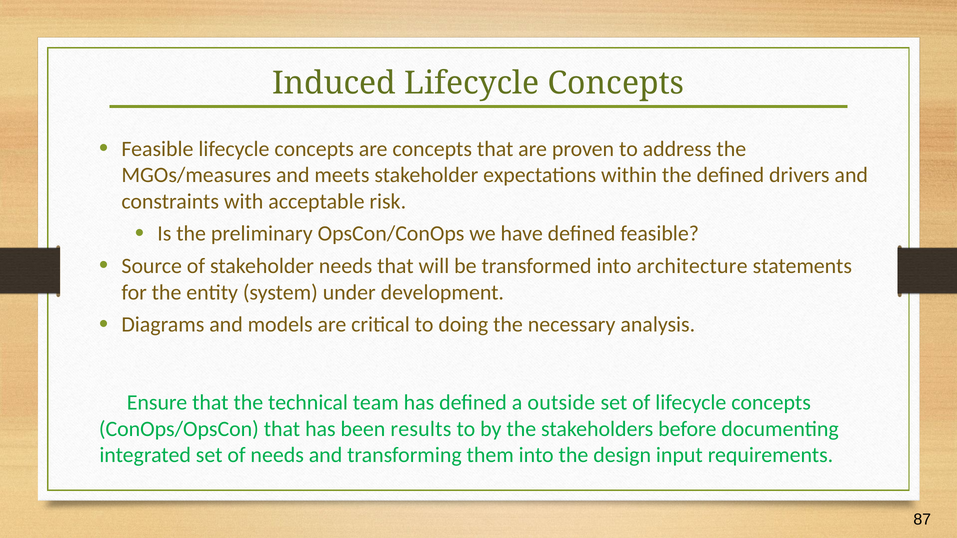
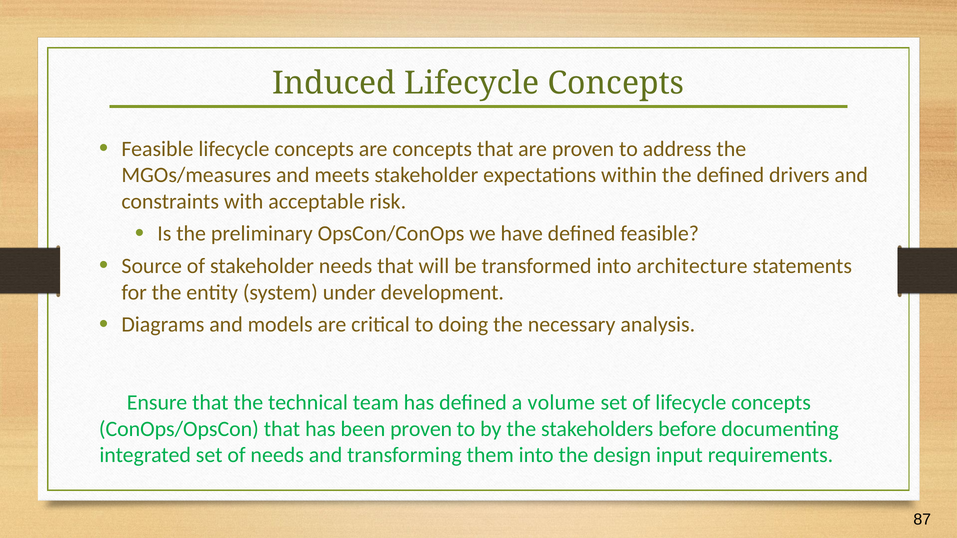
outside: outside -> volume (561, 403)
been results: results -> proven (421, 429)
